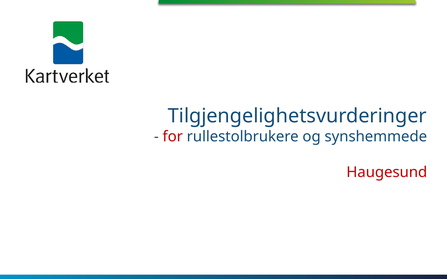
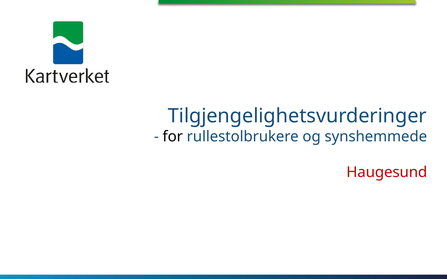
for colour: red -> black (173, 137)
